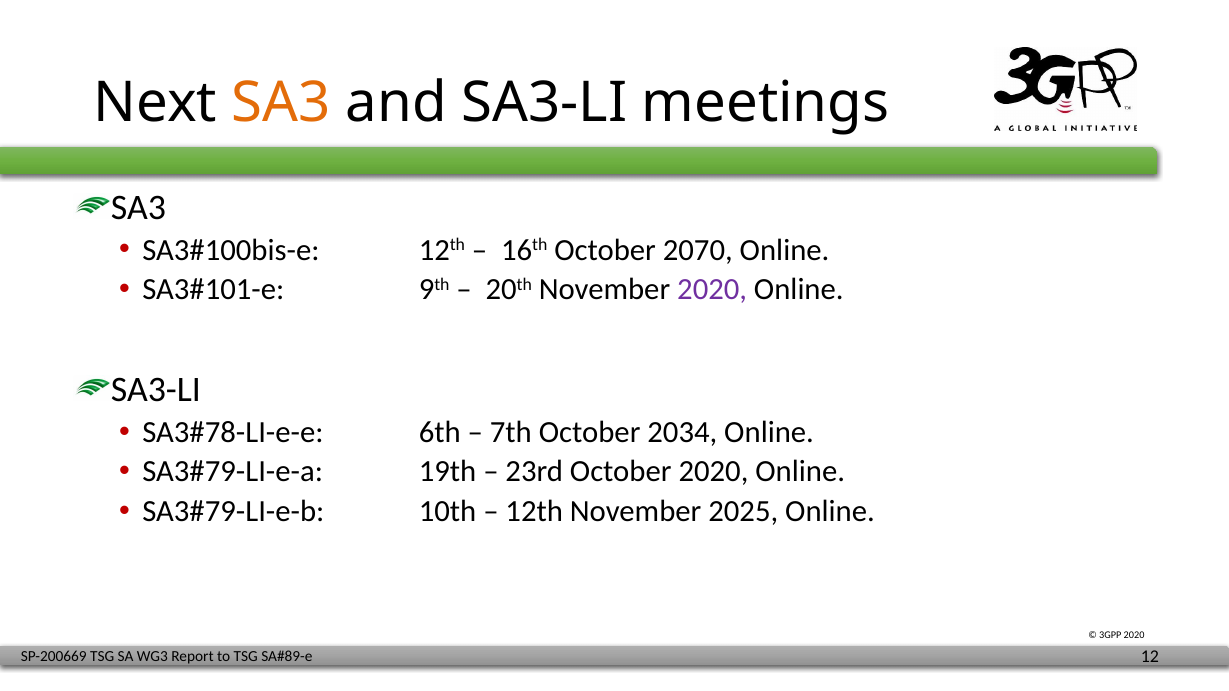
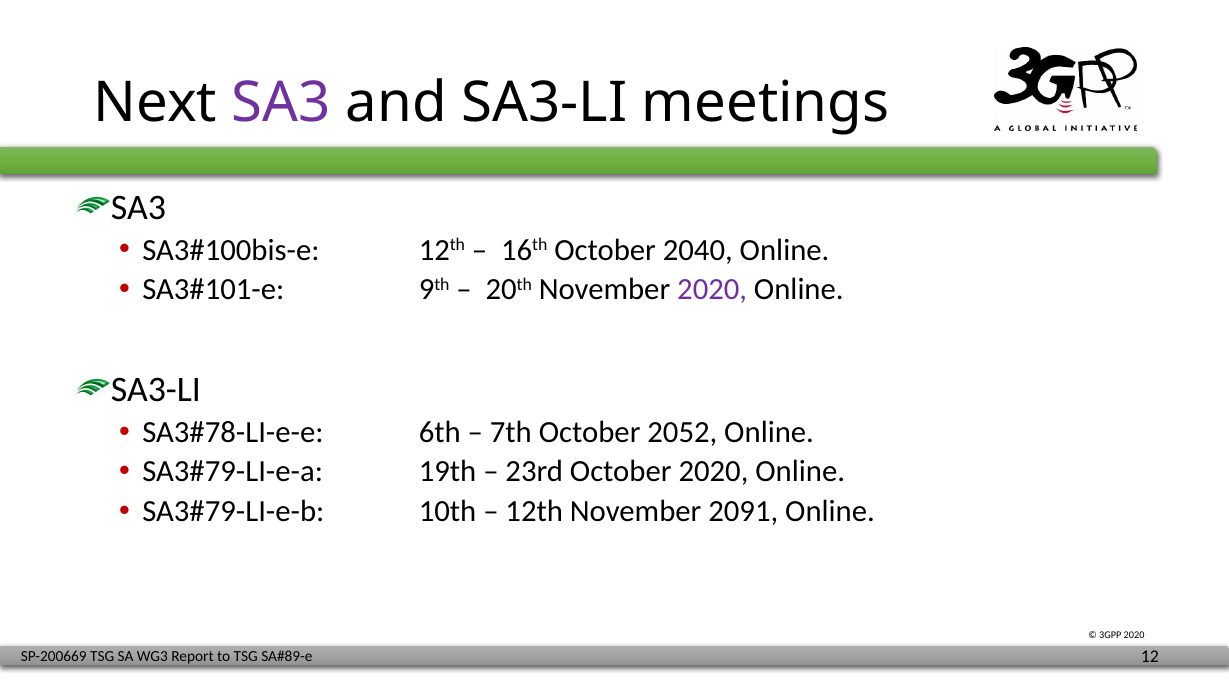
SA3 colour: orange -> purple (281, 103)
2070: 2070 -> 2040 (698, 250)
2034: 2034 -> 2052 (682, 432)
2025: 2025 -> 2091 (743, 511)
